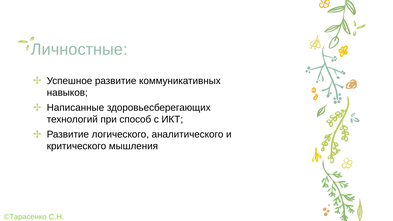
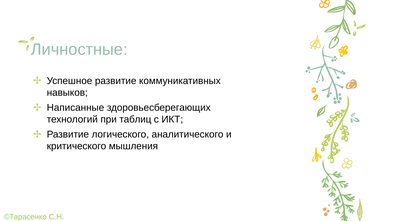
способ: способ -> таблиц (135, 119)
